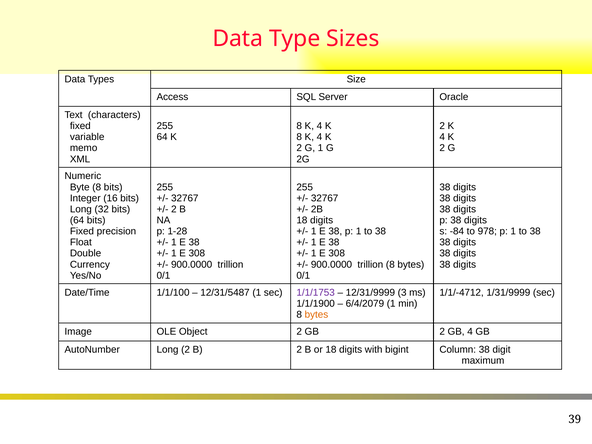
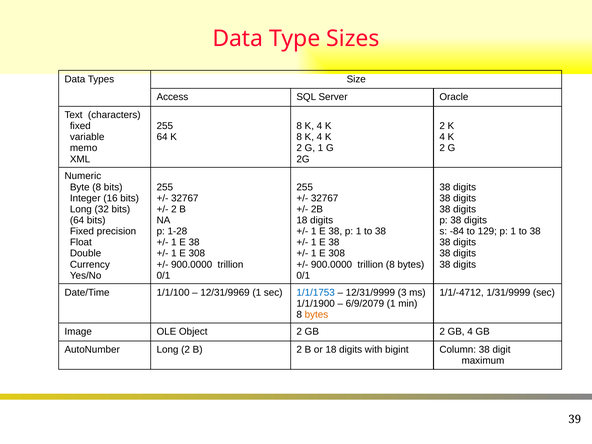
978: 978 -> 129 (487, 231)
12/31/5487: 12/31/5487 -> 12/31/9969 (225, 292)
1/1/1753 colour: purple -> blue (316, 292)
6/4/2079: 6/4/2079 -> 6/9/2079 (365, 304)
